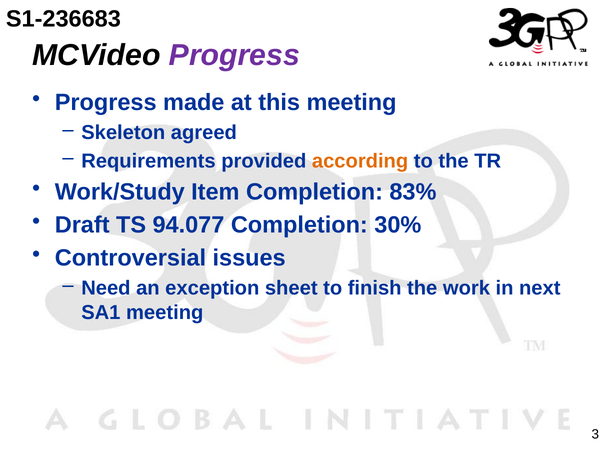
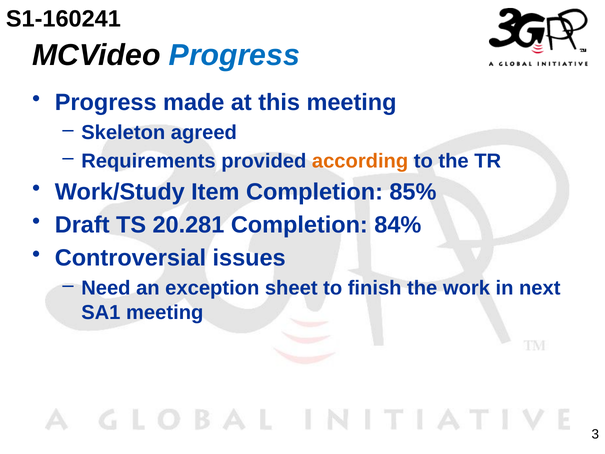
S1-236683: S1-236683 -> S1-160241 (63, 19)
Progress colour: purple -> blue (234, 55)
83%: 83% -> 85% (413, 192)
94.077: 94.077 -> 20.281 (188, 225)
30%: 30% -> 84% (398, 225)
